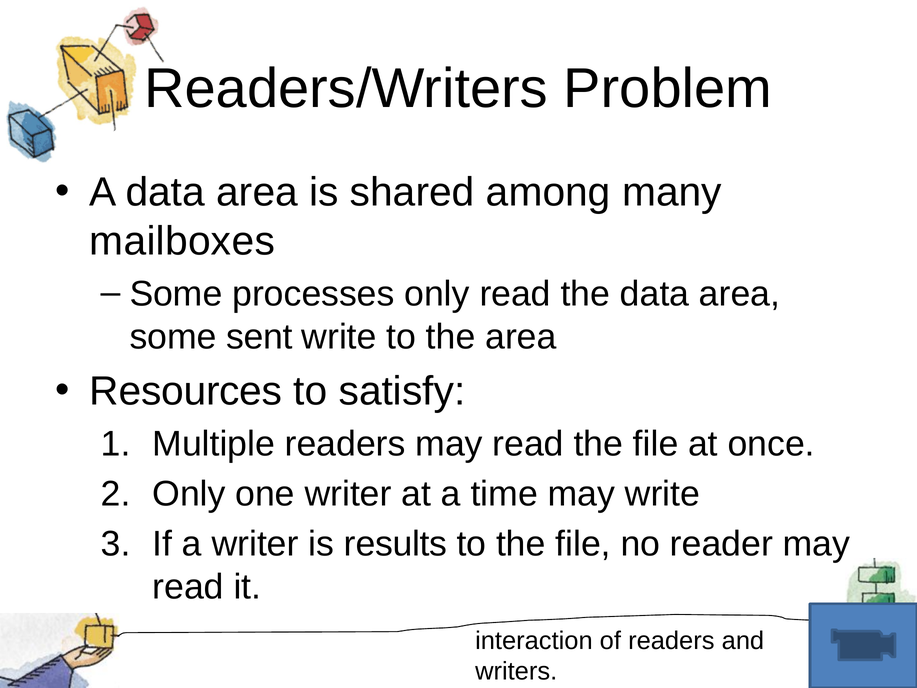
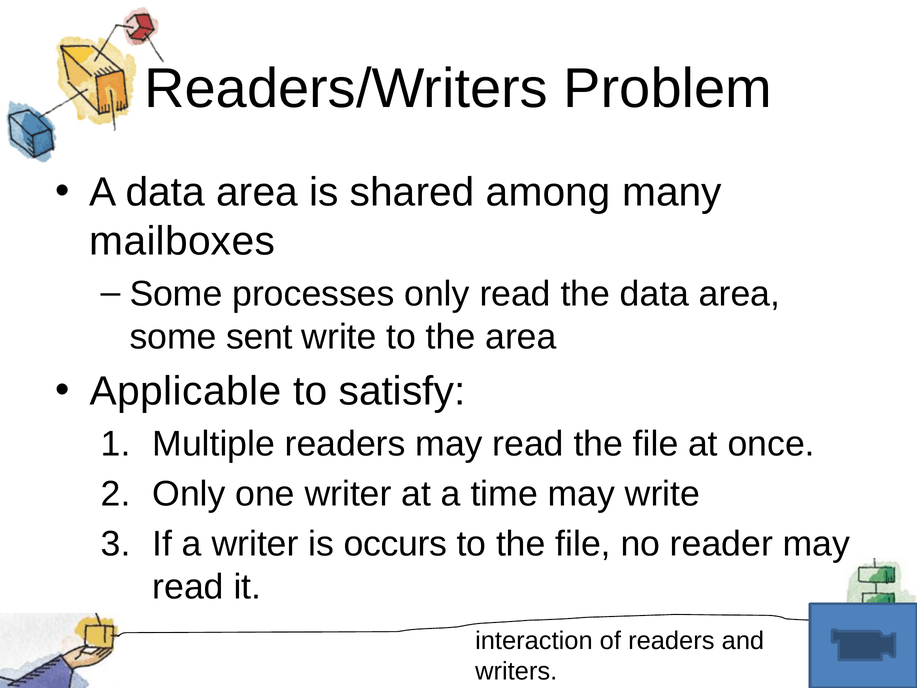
Resources: Resources -> Applicable (186, 391)
results: results -> occurs (396, 544)
